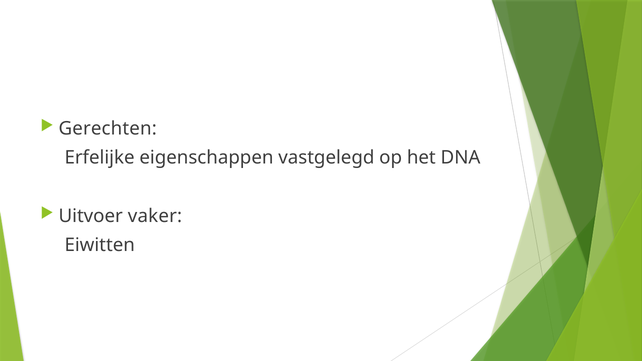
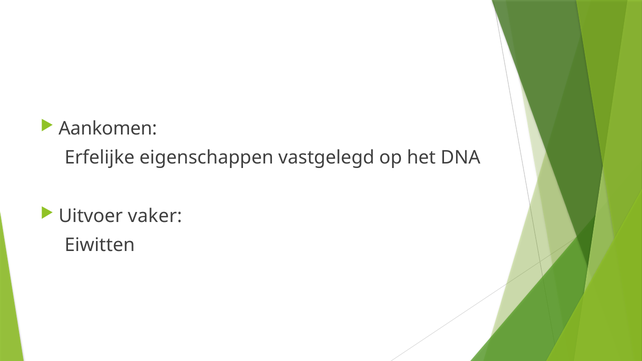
Gerechten: Gerechten -> Aankomen (108, 129)
